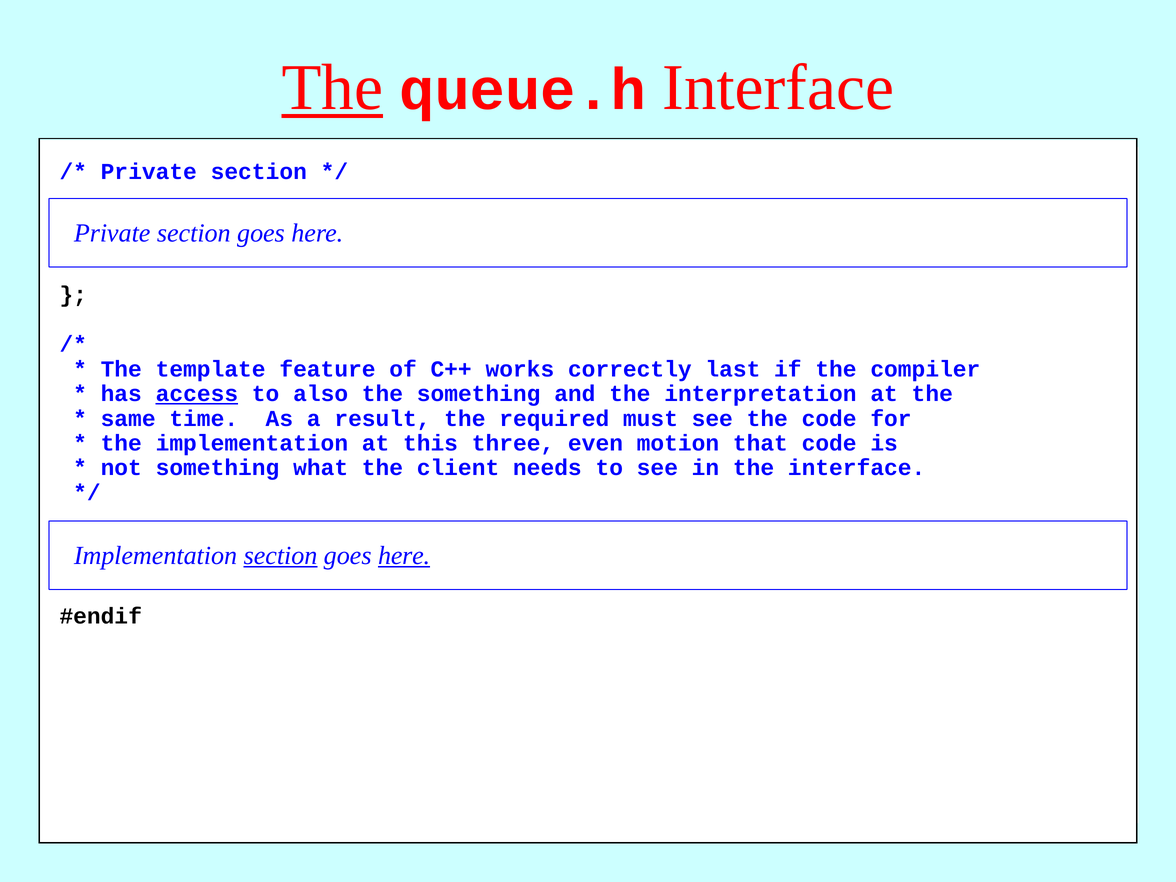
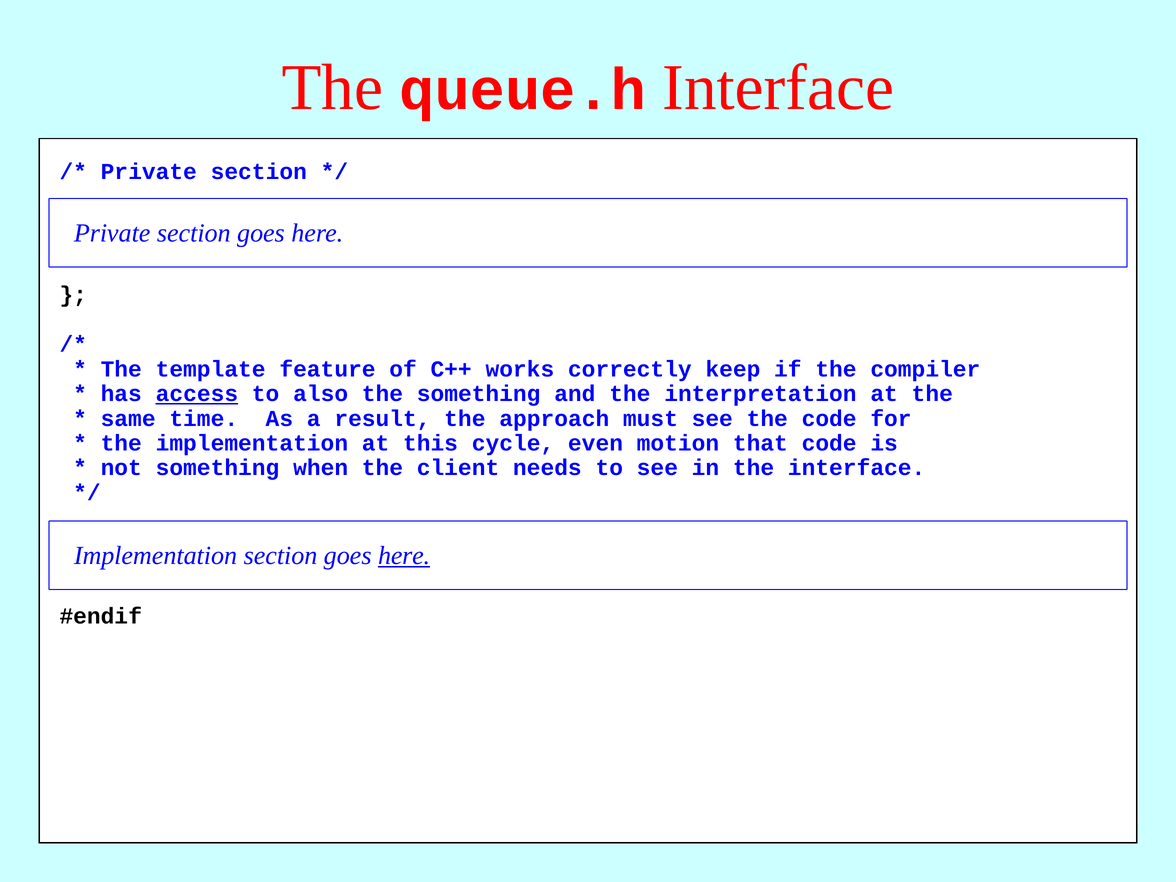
The underline: present -> none (332, 88)
last: last -> keep (733, 369)
required: required -> approach (554, 418)
three: three -> cycle (513, 443)
what: what -> when (321, 468)
section underline: present -> none (281, 556)
